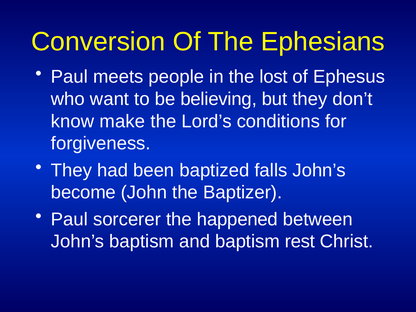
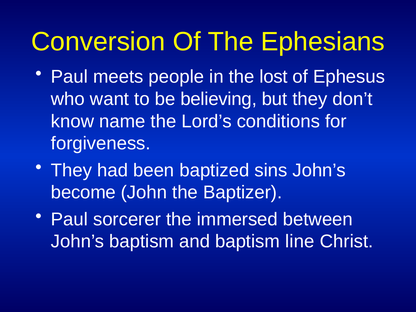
make: make -> name (122, 121)
falls: falls -> sins (271, 170)
happened: happened -> immersed (237, 219)
rest: rest -> line (300, 241)
